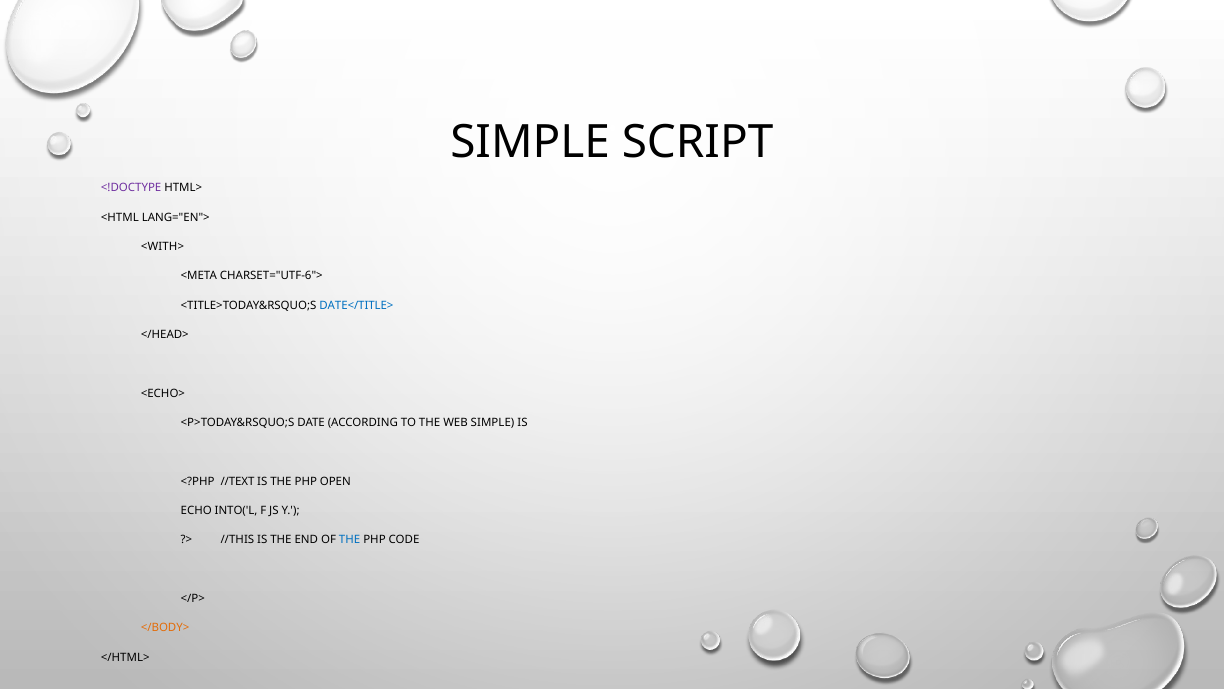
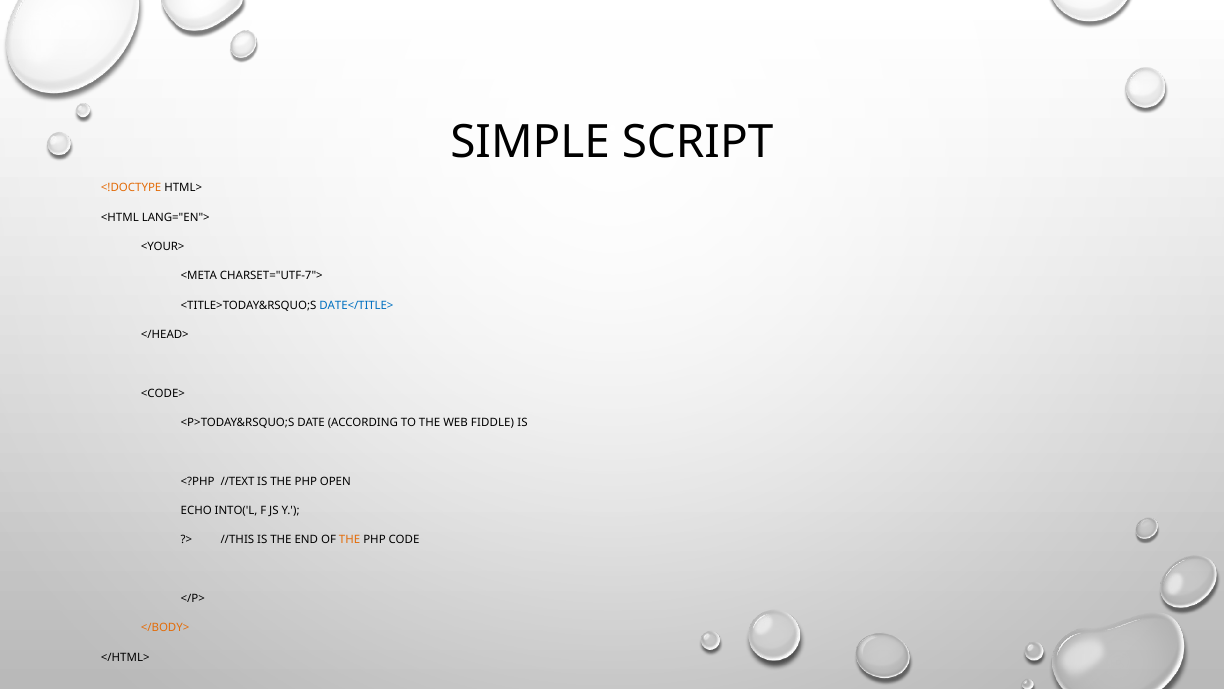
<!DOCTYPE colour: purple -> orange (131, 188)
<WITH>: <WITH> -> <YOUR> (163, 247)
CHARSET="UTF-6">: CHARSET="UTF-6"> -> CHARSET="UTF-7"> (271, 276)
<ECHO>: <ECHO> -> <CODE> (163, 393)
WEB SIMPLE: SIMPLE -> FIDDLE (493, 422)
THE colour: blue -> orange (350, 540)
